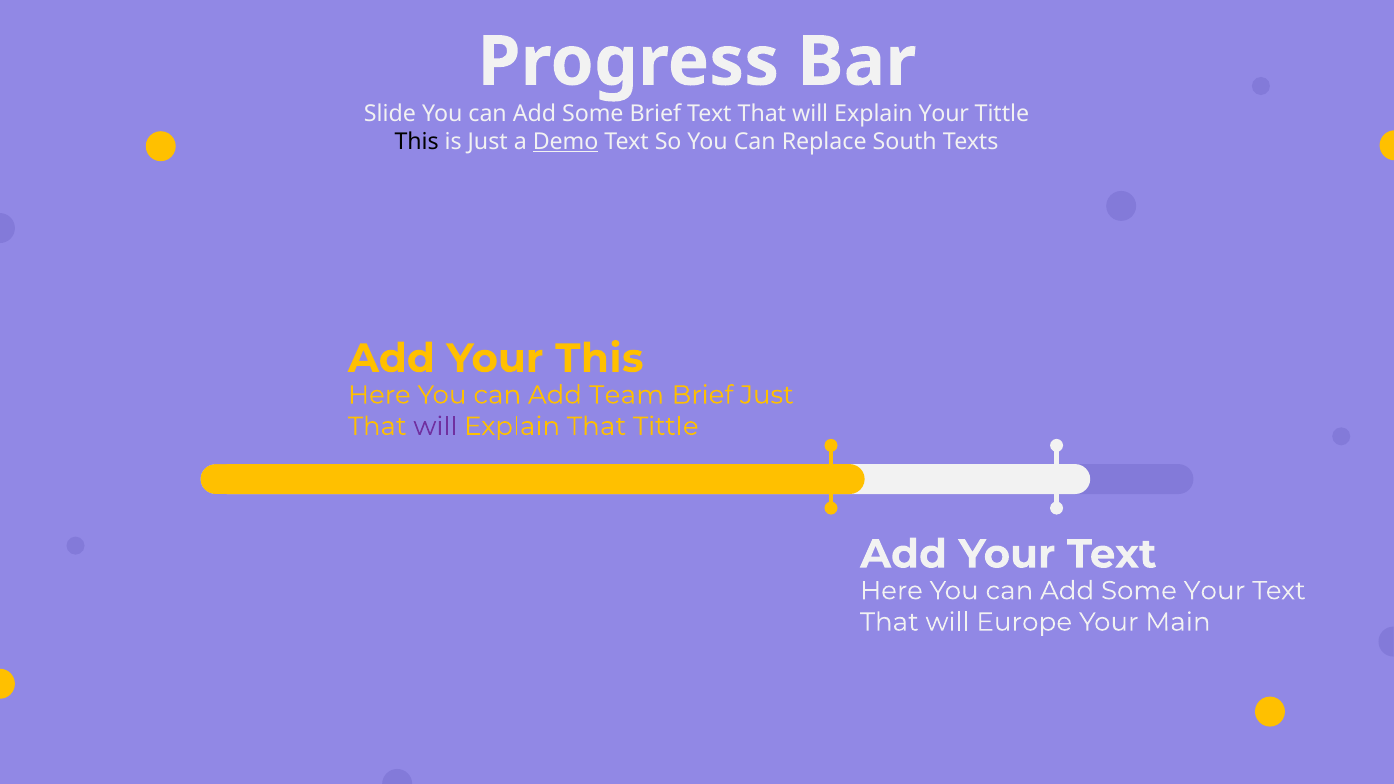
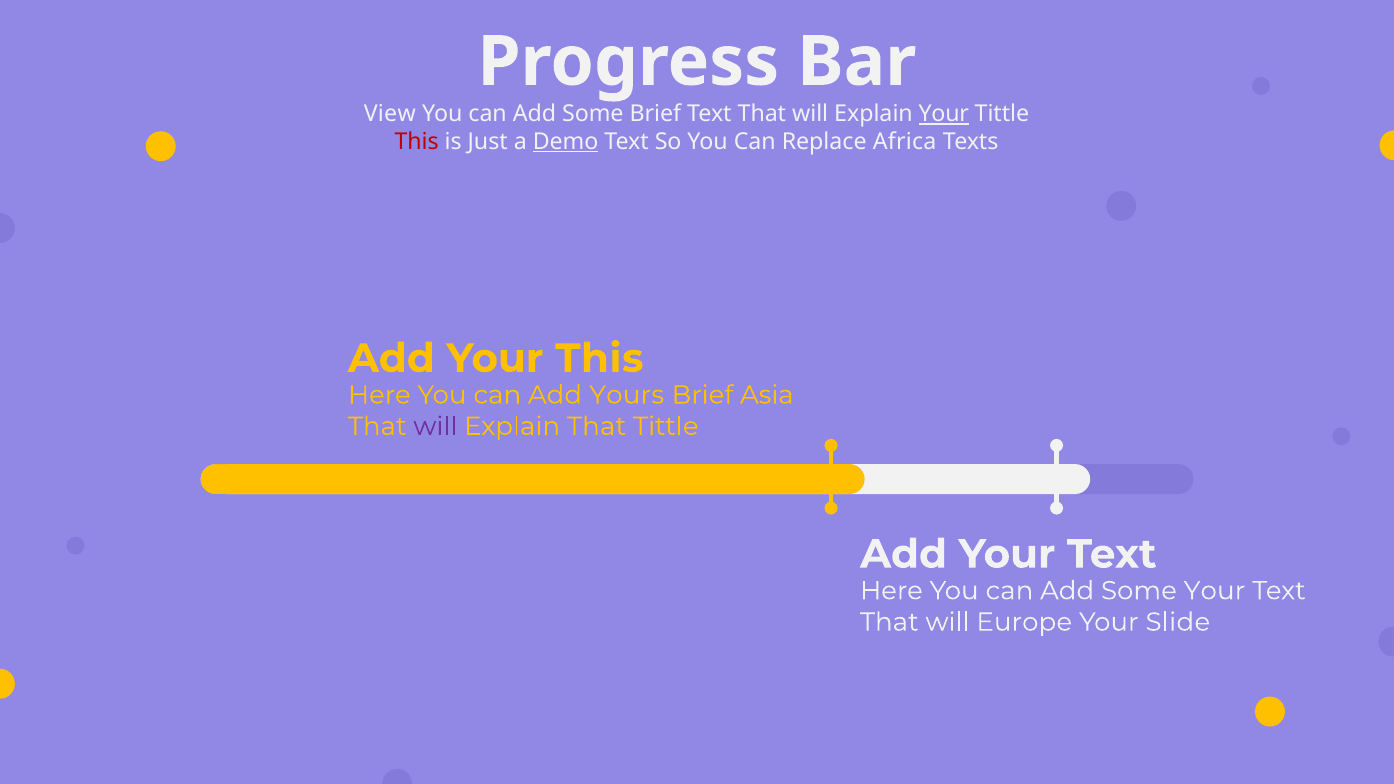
Slide: Slide -> View (390, 114)
Your underline: none -> present (944, 114)
This colour: black -> red (417, 142)
South: South -> Africa (905, 142)
Team: Team -> Yours (627, 395)
Brief Just: Just -> Asia (767, 395)
Main: Main -> Slide (1178, 622)
